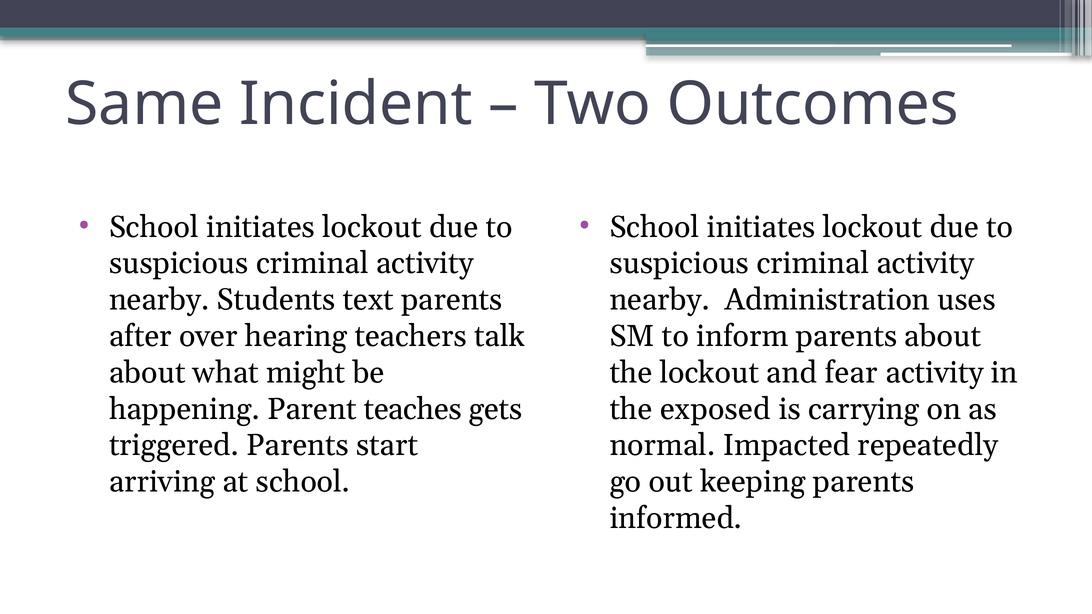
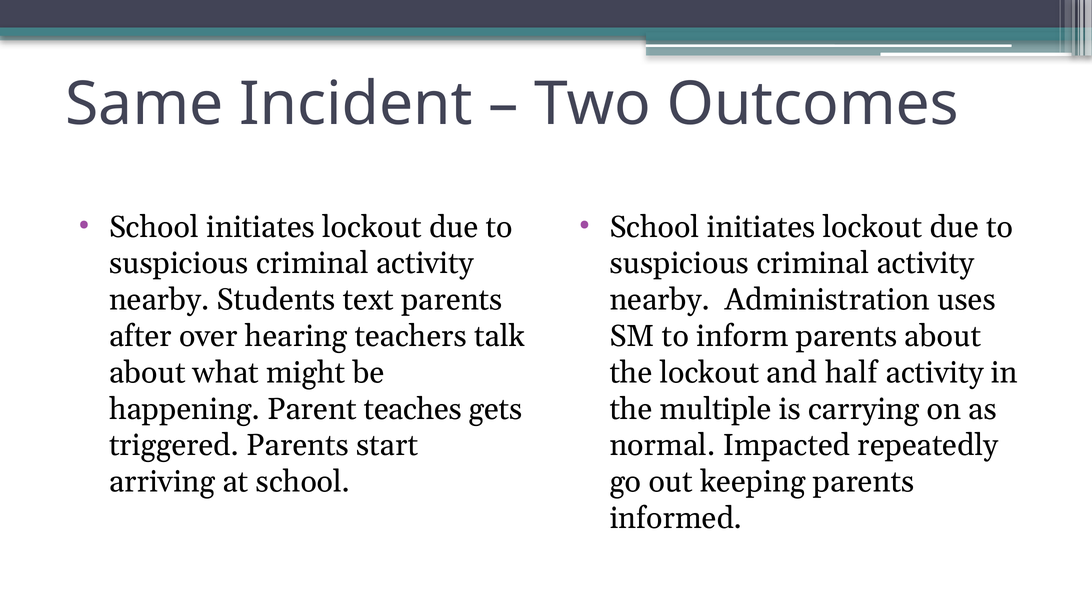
fear: fear -> half (851, 373)
exposed: exposed -> multiple (716, 409)
